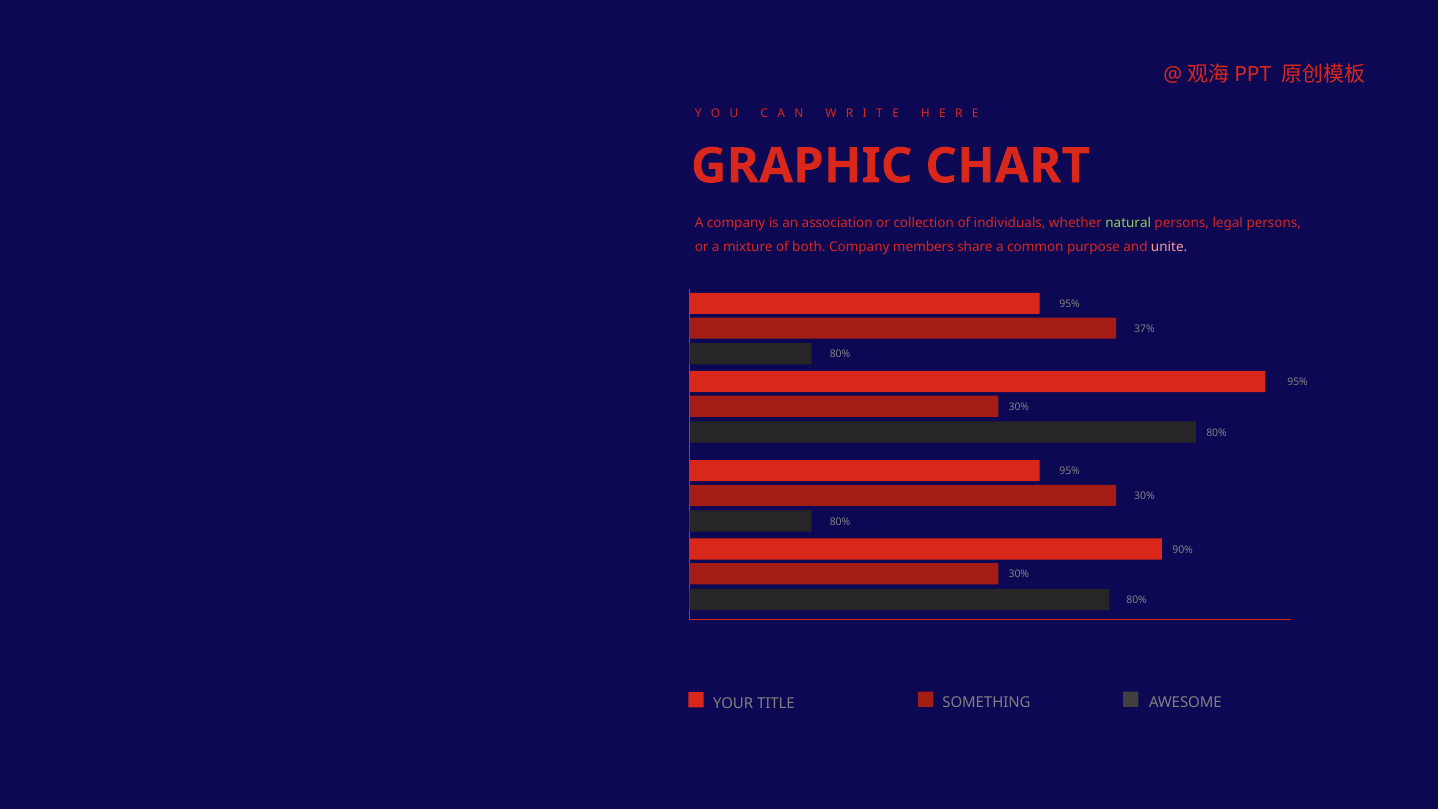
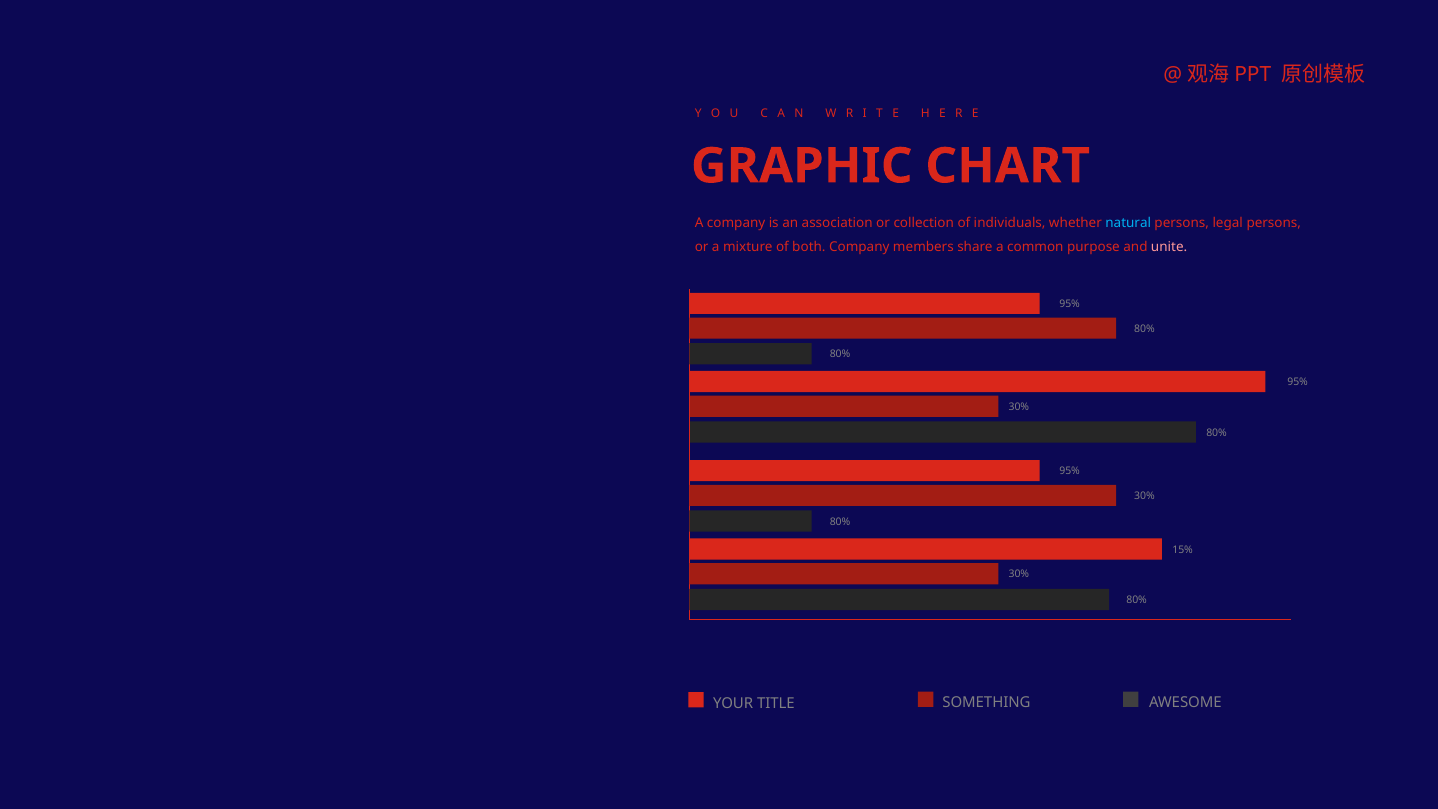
natural colour: light green -> light blue (1128, 223)
37%: 37% -> 80% (1145, 329)
90%: 90% -> 15% (1183, 550)
